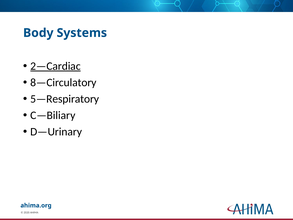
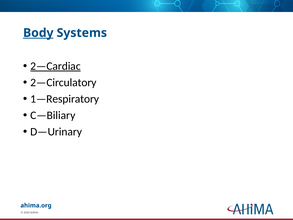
Body underline: none -> present (38, 33)
8—Circulatory: 8—Circulatory -> 2—Circulatory (63, 82)
5—Respiratory: 5—Respiratory -> 1—Respiratory (65, 99)
